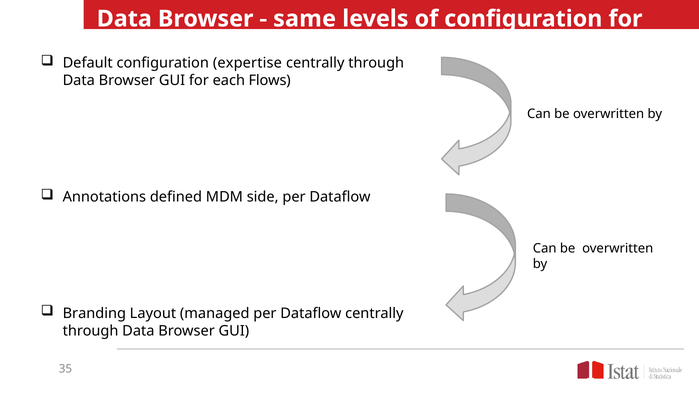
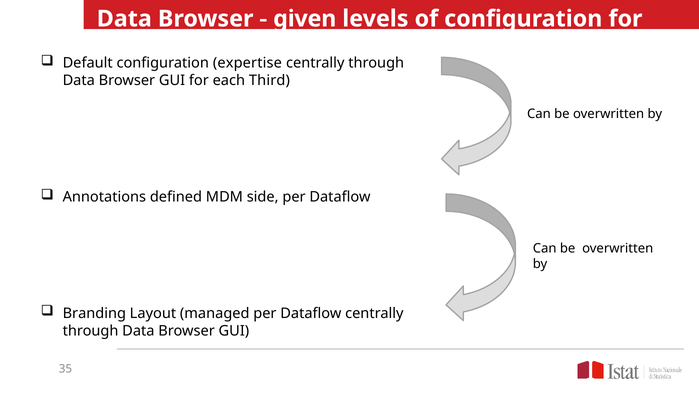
same: same -> given (305, 19)
Flows: Flows -> Third (269, 81)
